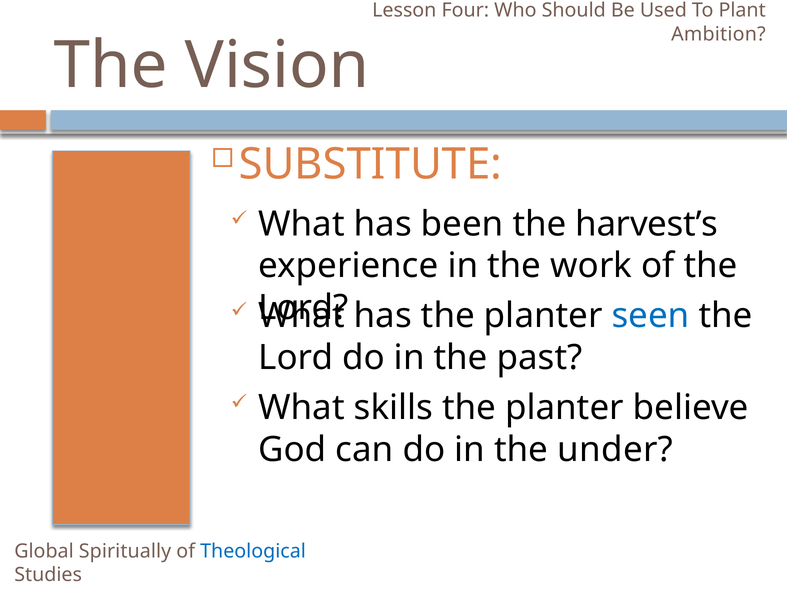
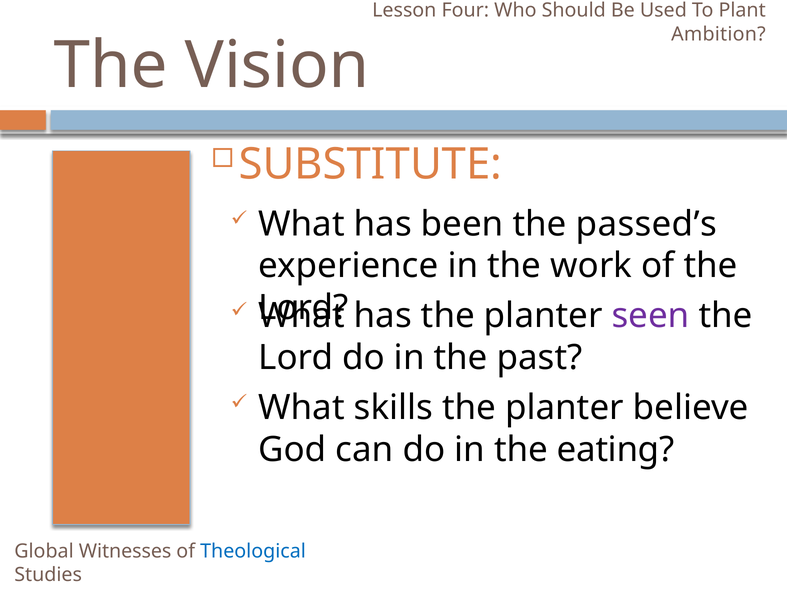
harvest’s: harvest’s -> passed’s (646, 224)
seen colour: blue -> purple (651, 316)
under: under -> eating (616, 450)
Spiritually: Spiritually -> Witnesses (125, 551)
